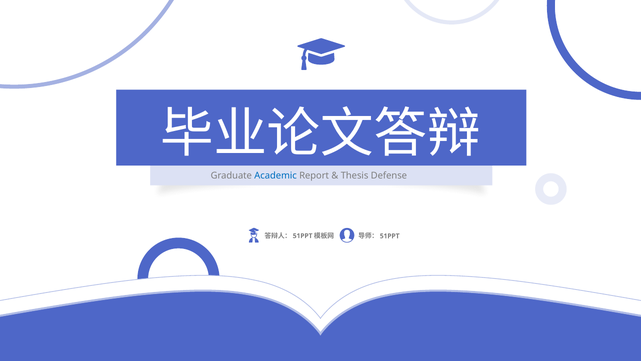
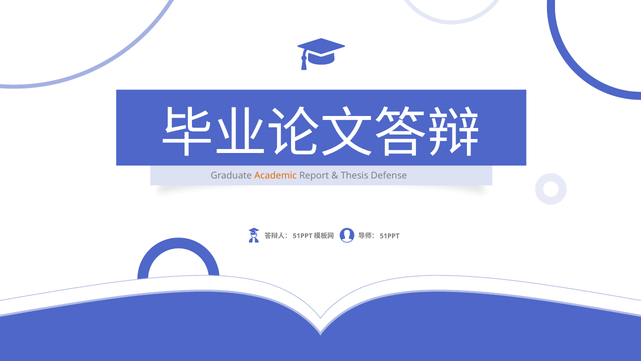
Academic colour: blue -> orange (276, 175)
